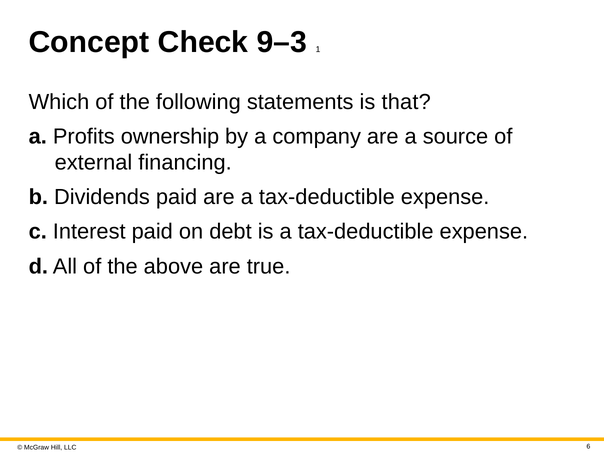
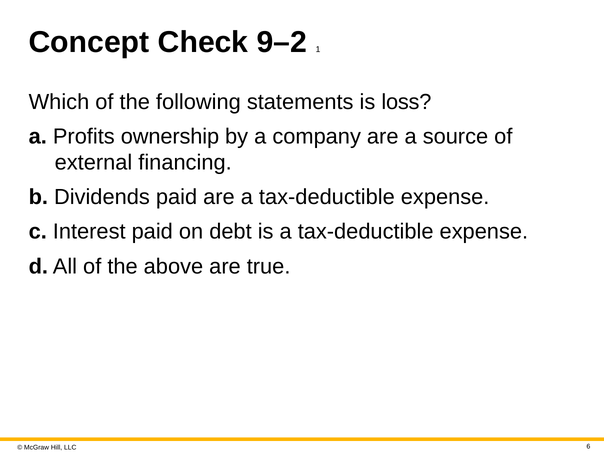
9–3: 9–3 -> 9–2 (282, 42)
that: that -> loss (406, 102)
